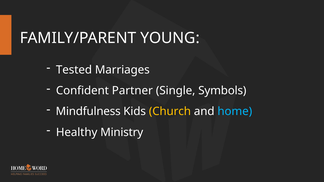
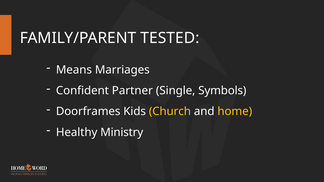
YOUNG: YOUNG -> TESTED (170, 38)
Tested: Tested -> Means (74, 70)
Mindfulness: Mindfulness -> Doorframes (88, 112)
home colour: light blue -> yellow (235, 112)
